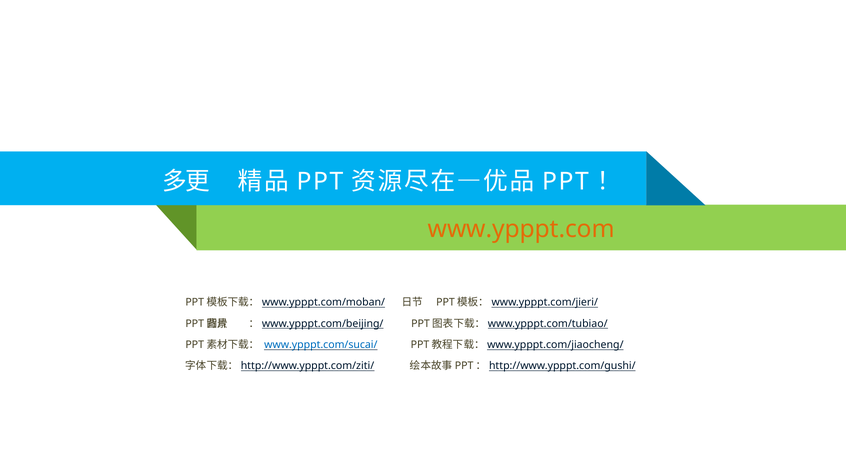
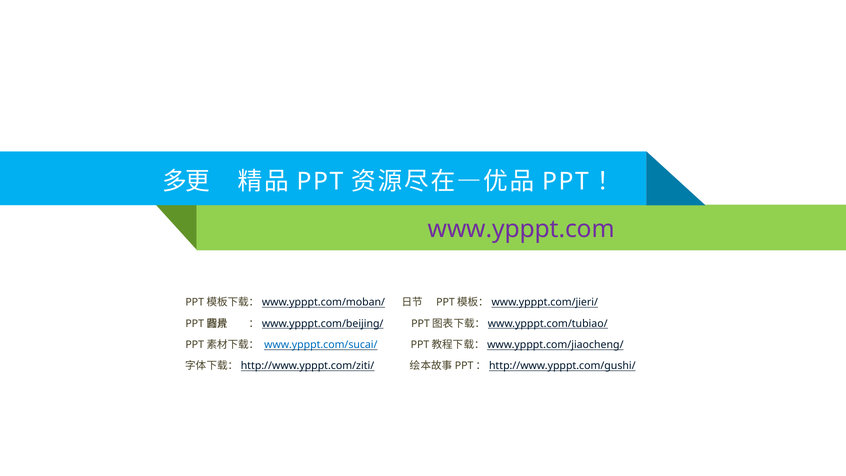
www.ypppt.com colour: orange -> purple (521, 229)
